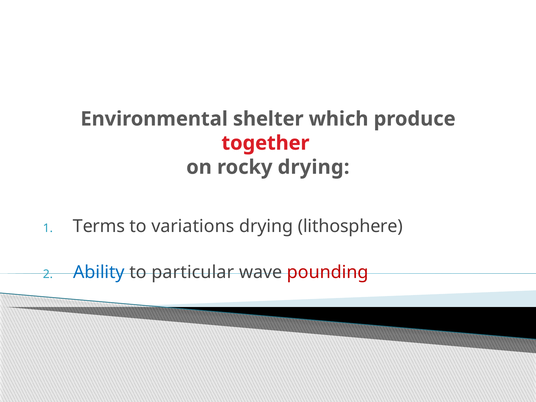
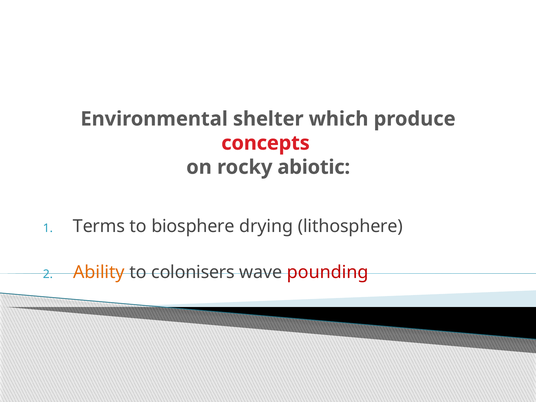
together: together -> concepts (266, 143)
rocky drying: drying -> abiotic (314, 167)
variations: variations -> biosphere (193, 226)
Ability colour: blue -> orange (99, 272)
particular: particular -> colonisers (193, 272)
